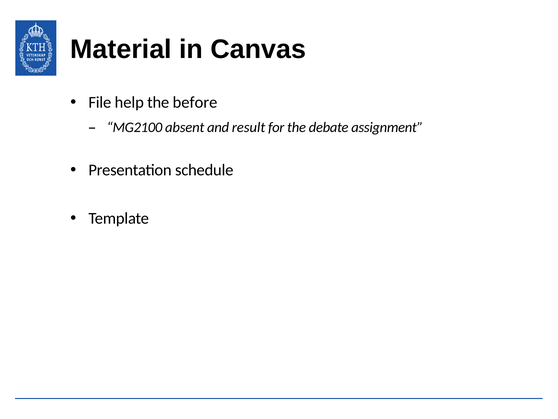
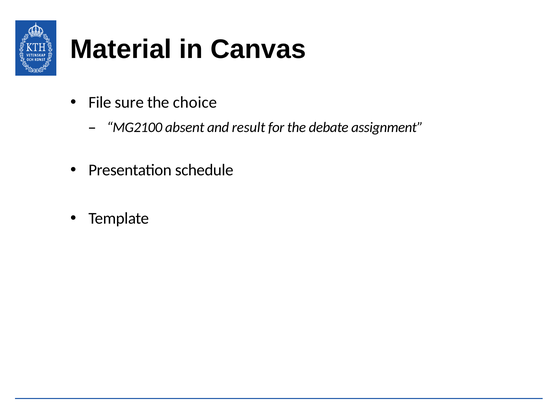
help: help -> sure (129, 102)
before: before -> choice (195, 102)
